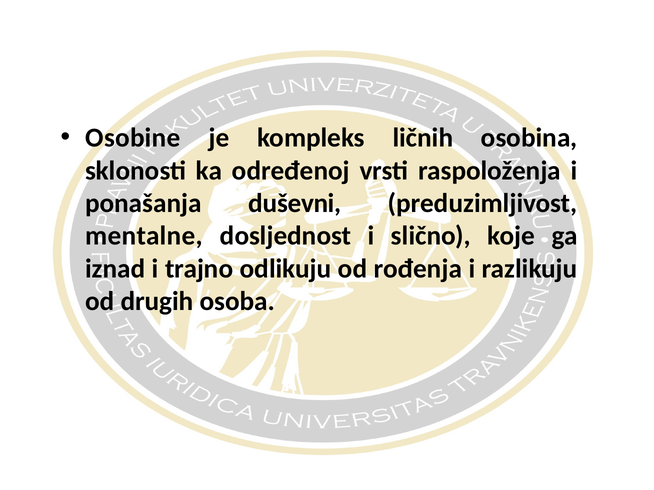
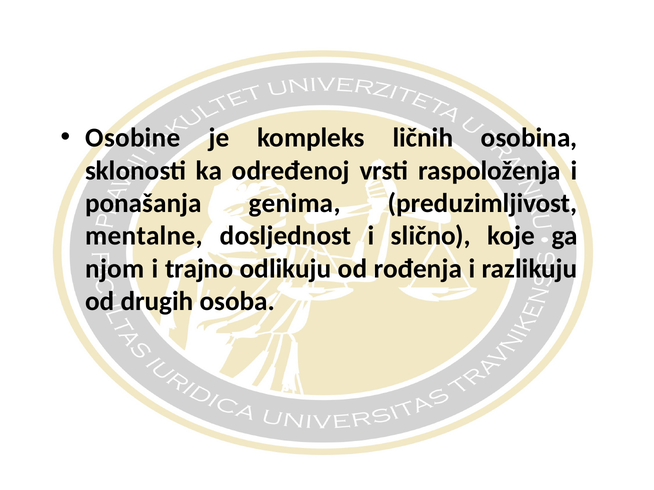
duševni: duševni -> genima (295, 203)
iznad: iznad -> njom (115, 269)
